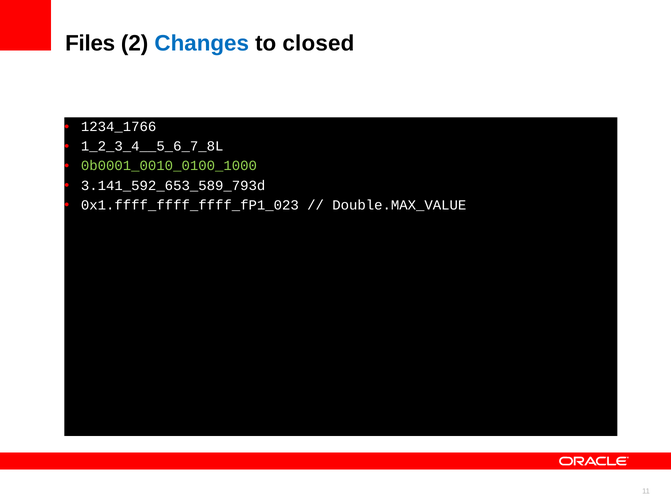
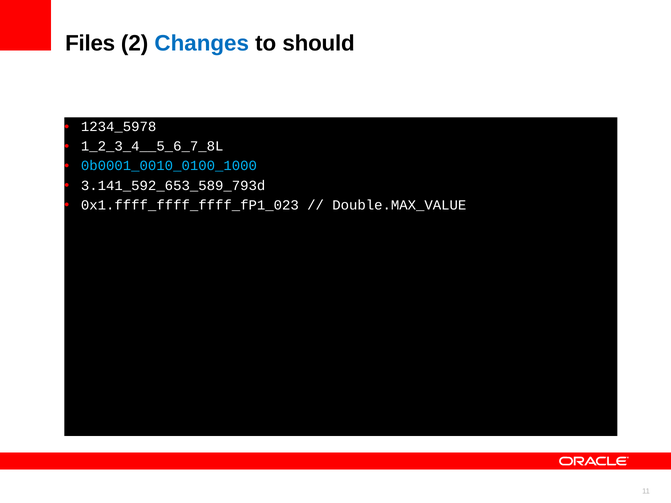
closed: closed -> should (319, 44)
1234_1766: 1234_1766 -> 1234_5978 (119, 127)
0b0001_0010_0100_1000 colour: light green -> light blue (169, 166)
